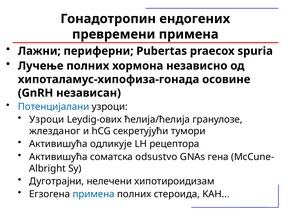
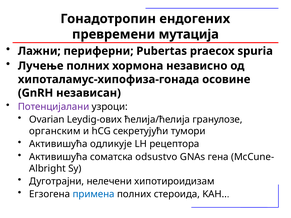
превремени примена: примена -> мутација (189, 34)
Потенцијалани colour: blue -> purple (54, 107)
Узроци: Узроци -> Ovarian (47, 120)
жлезданог: жлезданог -> органским (55, 131)
